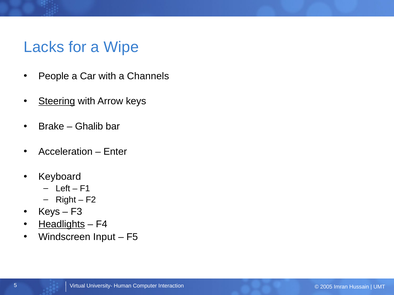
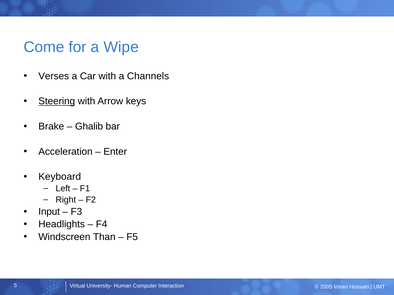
Lacks: Lacks -> Come (44, 47)
People: People -> Verses (54, 76)
Keys: Keys -> Input (49, 212)
Headlights underline: present -> none (62, 225)
Input: Input -> Than (104, 237)
